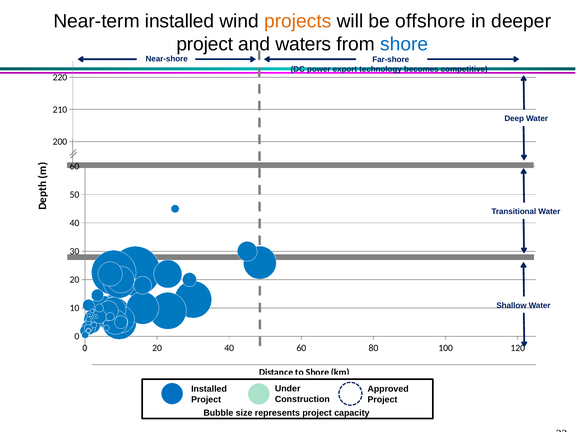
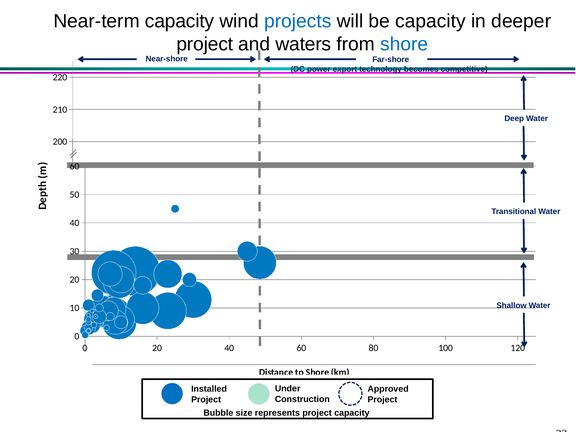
Near-term installed: installed -> capacity (180, 21)
projects colour: orange -> blue (298, 21)
be offshore: offshore -> capacity (431, 21)
